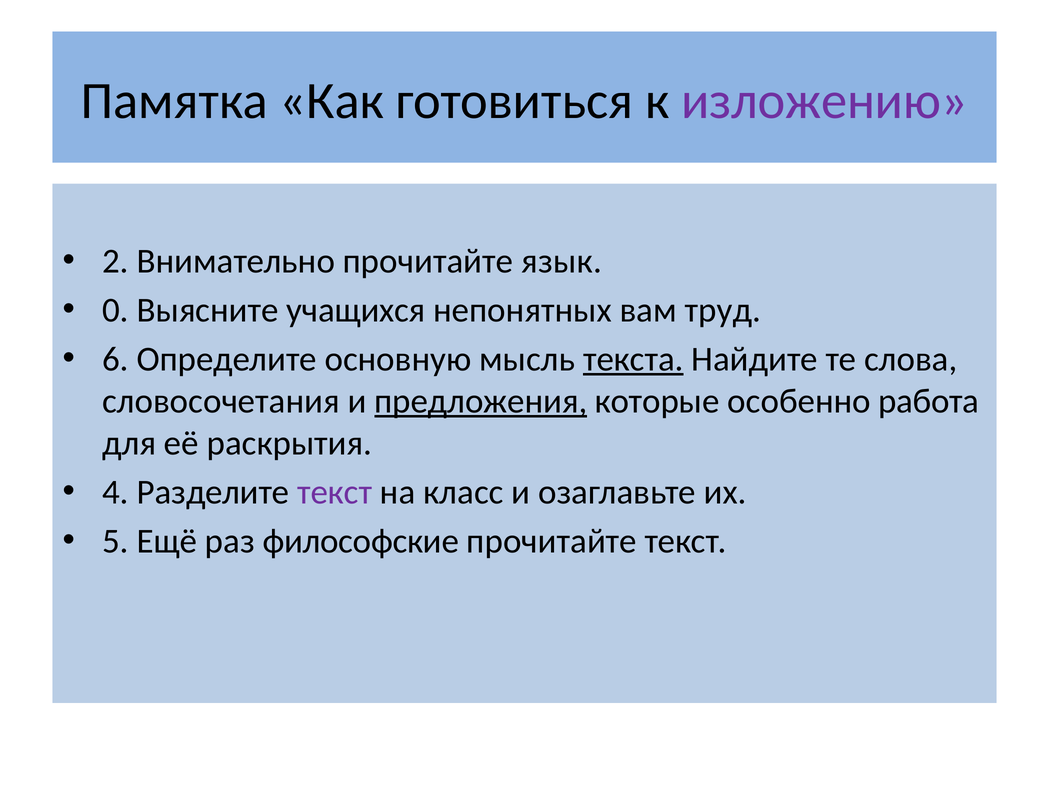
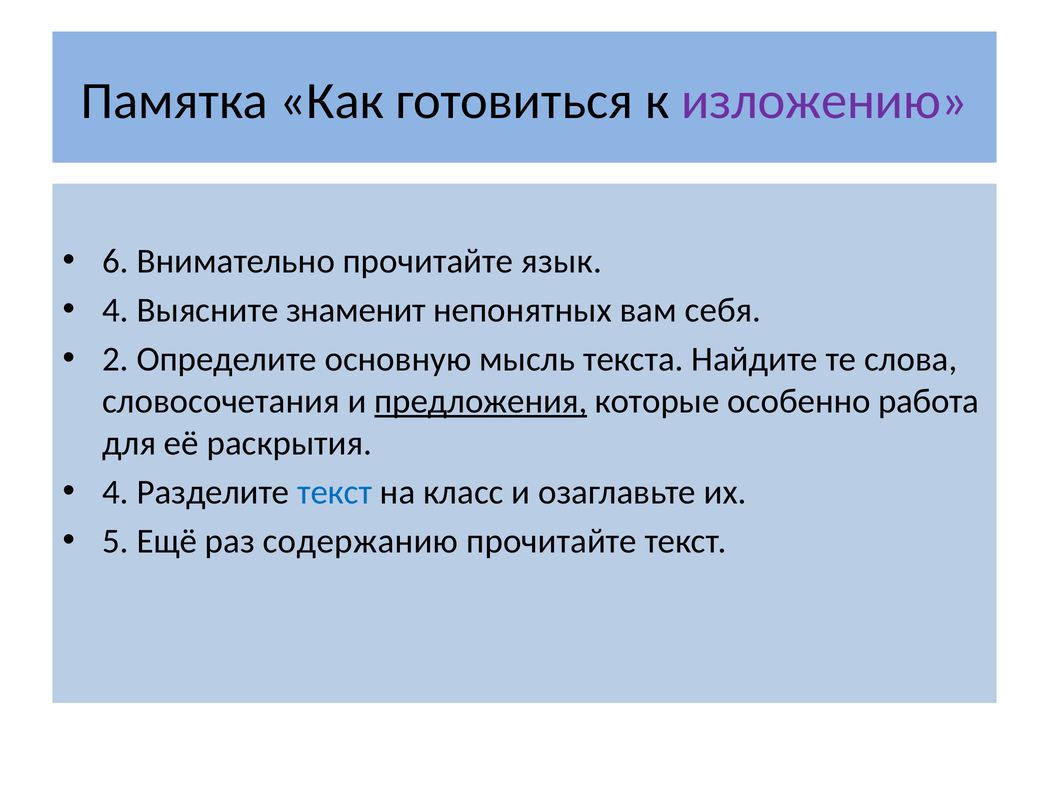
2: 2 -> 6 (116, 261)
0: 0 -> 4 (116, 310)
учащихся: учащихся -> знаменит (356, 310)
труд: труд -> себя (723, 310)
6: 6 -> 2 (116, 359)
текста underline: present -> none (633, 359)
текст colour: purple -> blue (335, 492)
философские: философские -> содержанию (360, 541)
